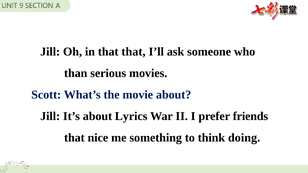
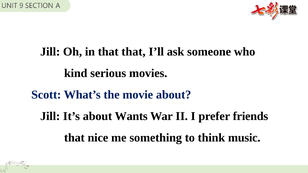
than: than -> kind (76, 73)
Lyrics: Lyrics -> Wants (131, 116)
doing: doing -> music (244, 138)
